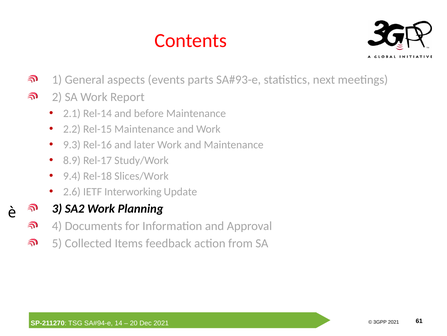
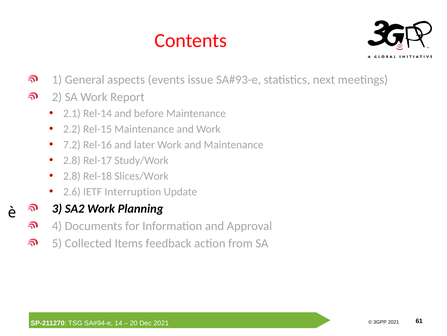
parts: parts -> issue (200, 79)
9.3: 9.3 -> 7.2 (72, 144)
8.9: 8.9 -> 2.8 (72, 160)
9.4: 9.4 -> 2.8 (72, 176)
Interworking: Interworking -> Interruption (133, 191)
